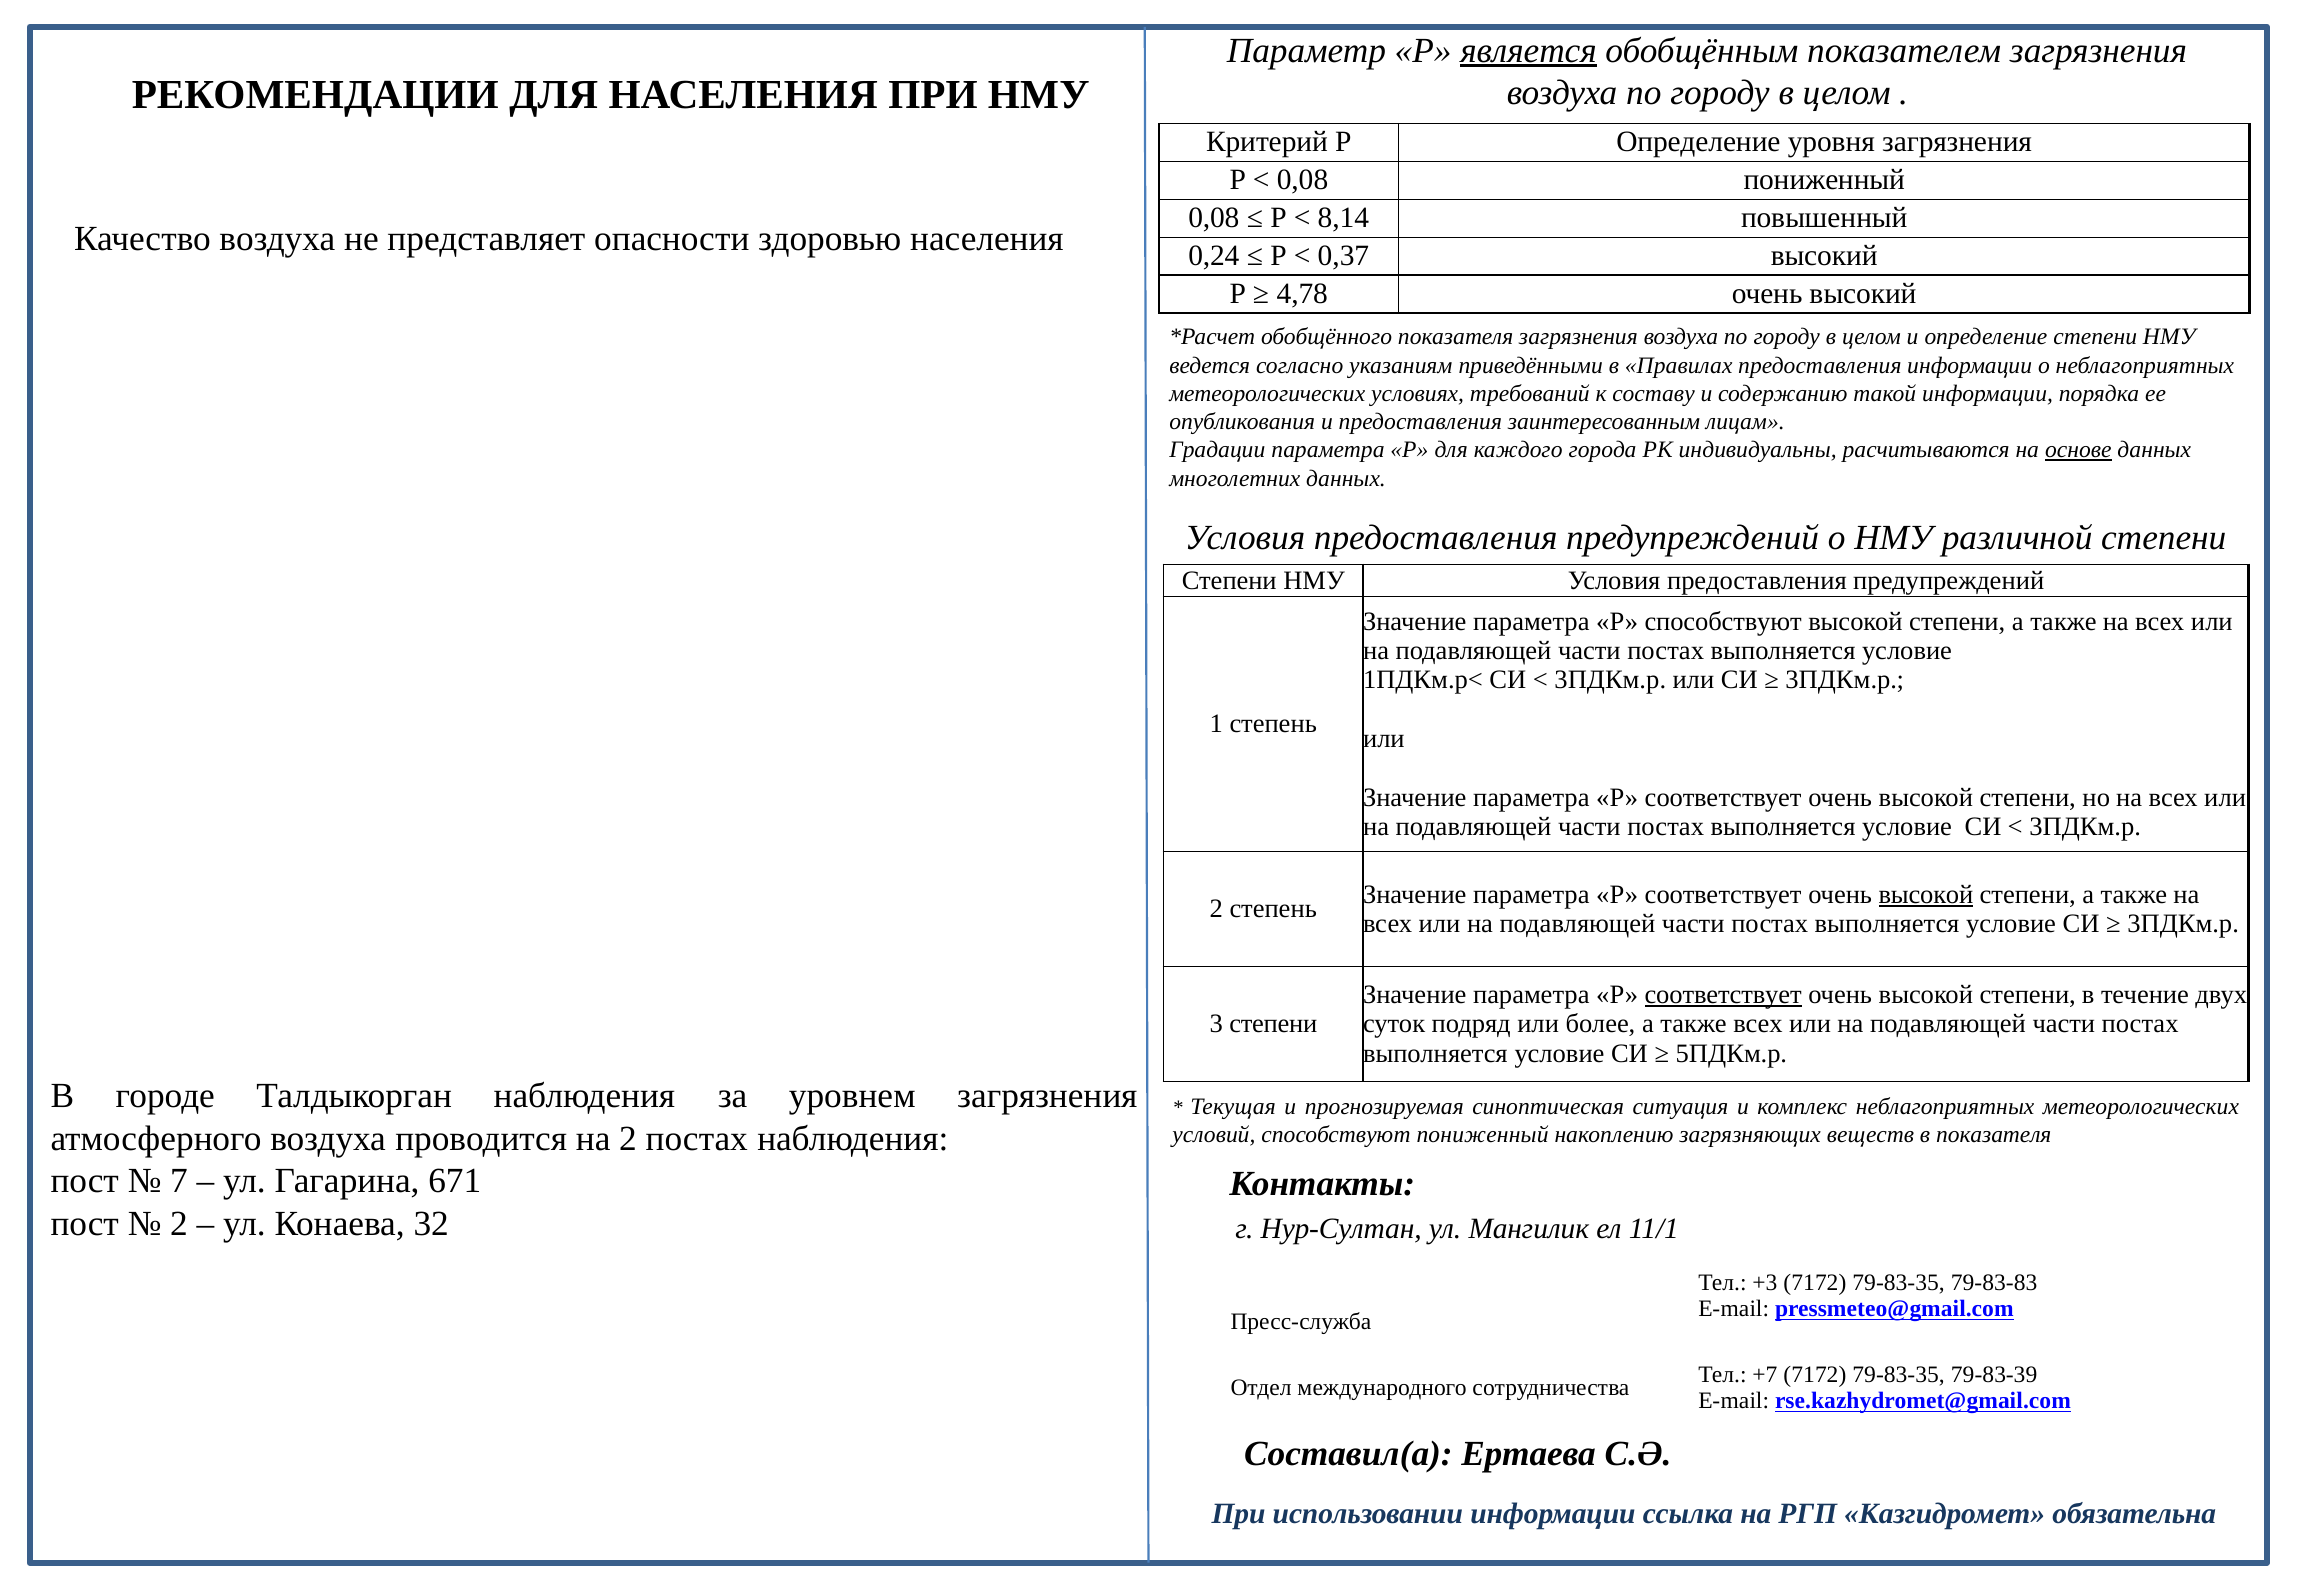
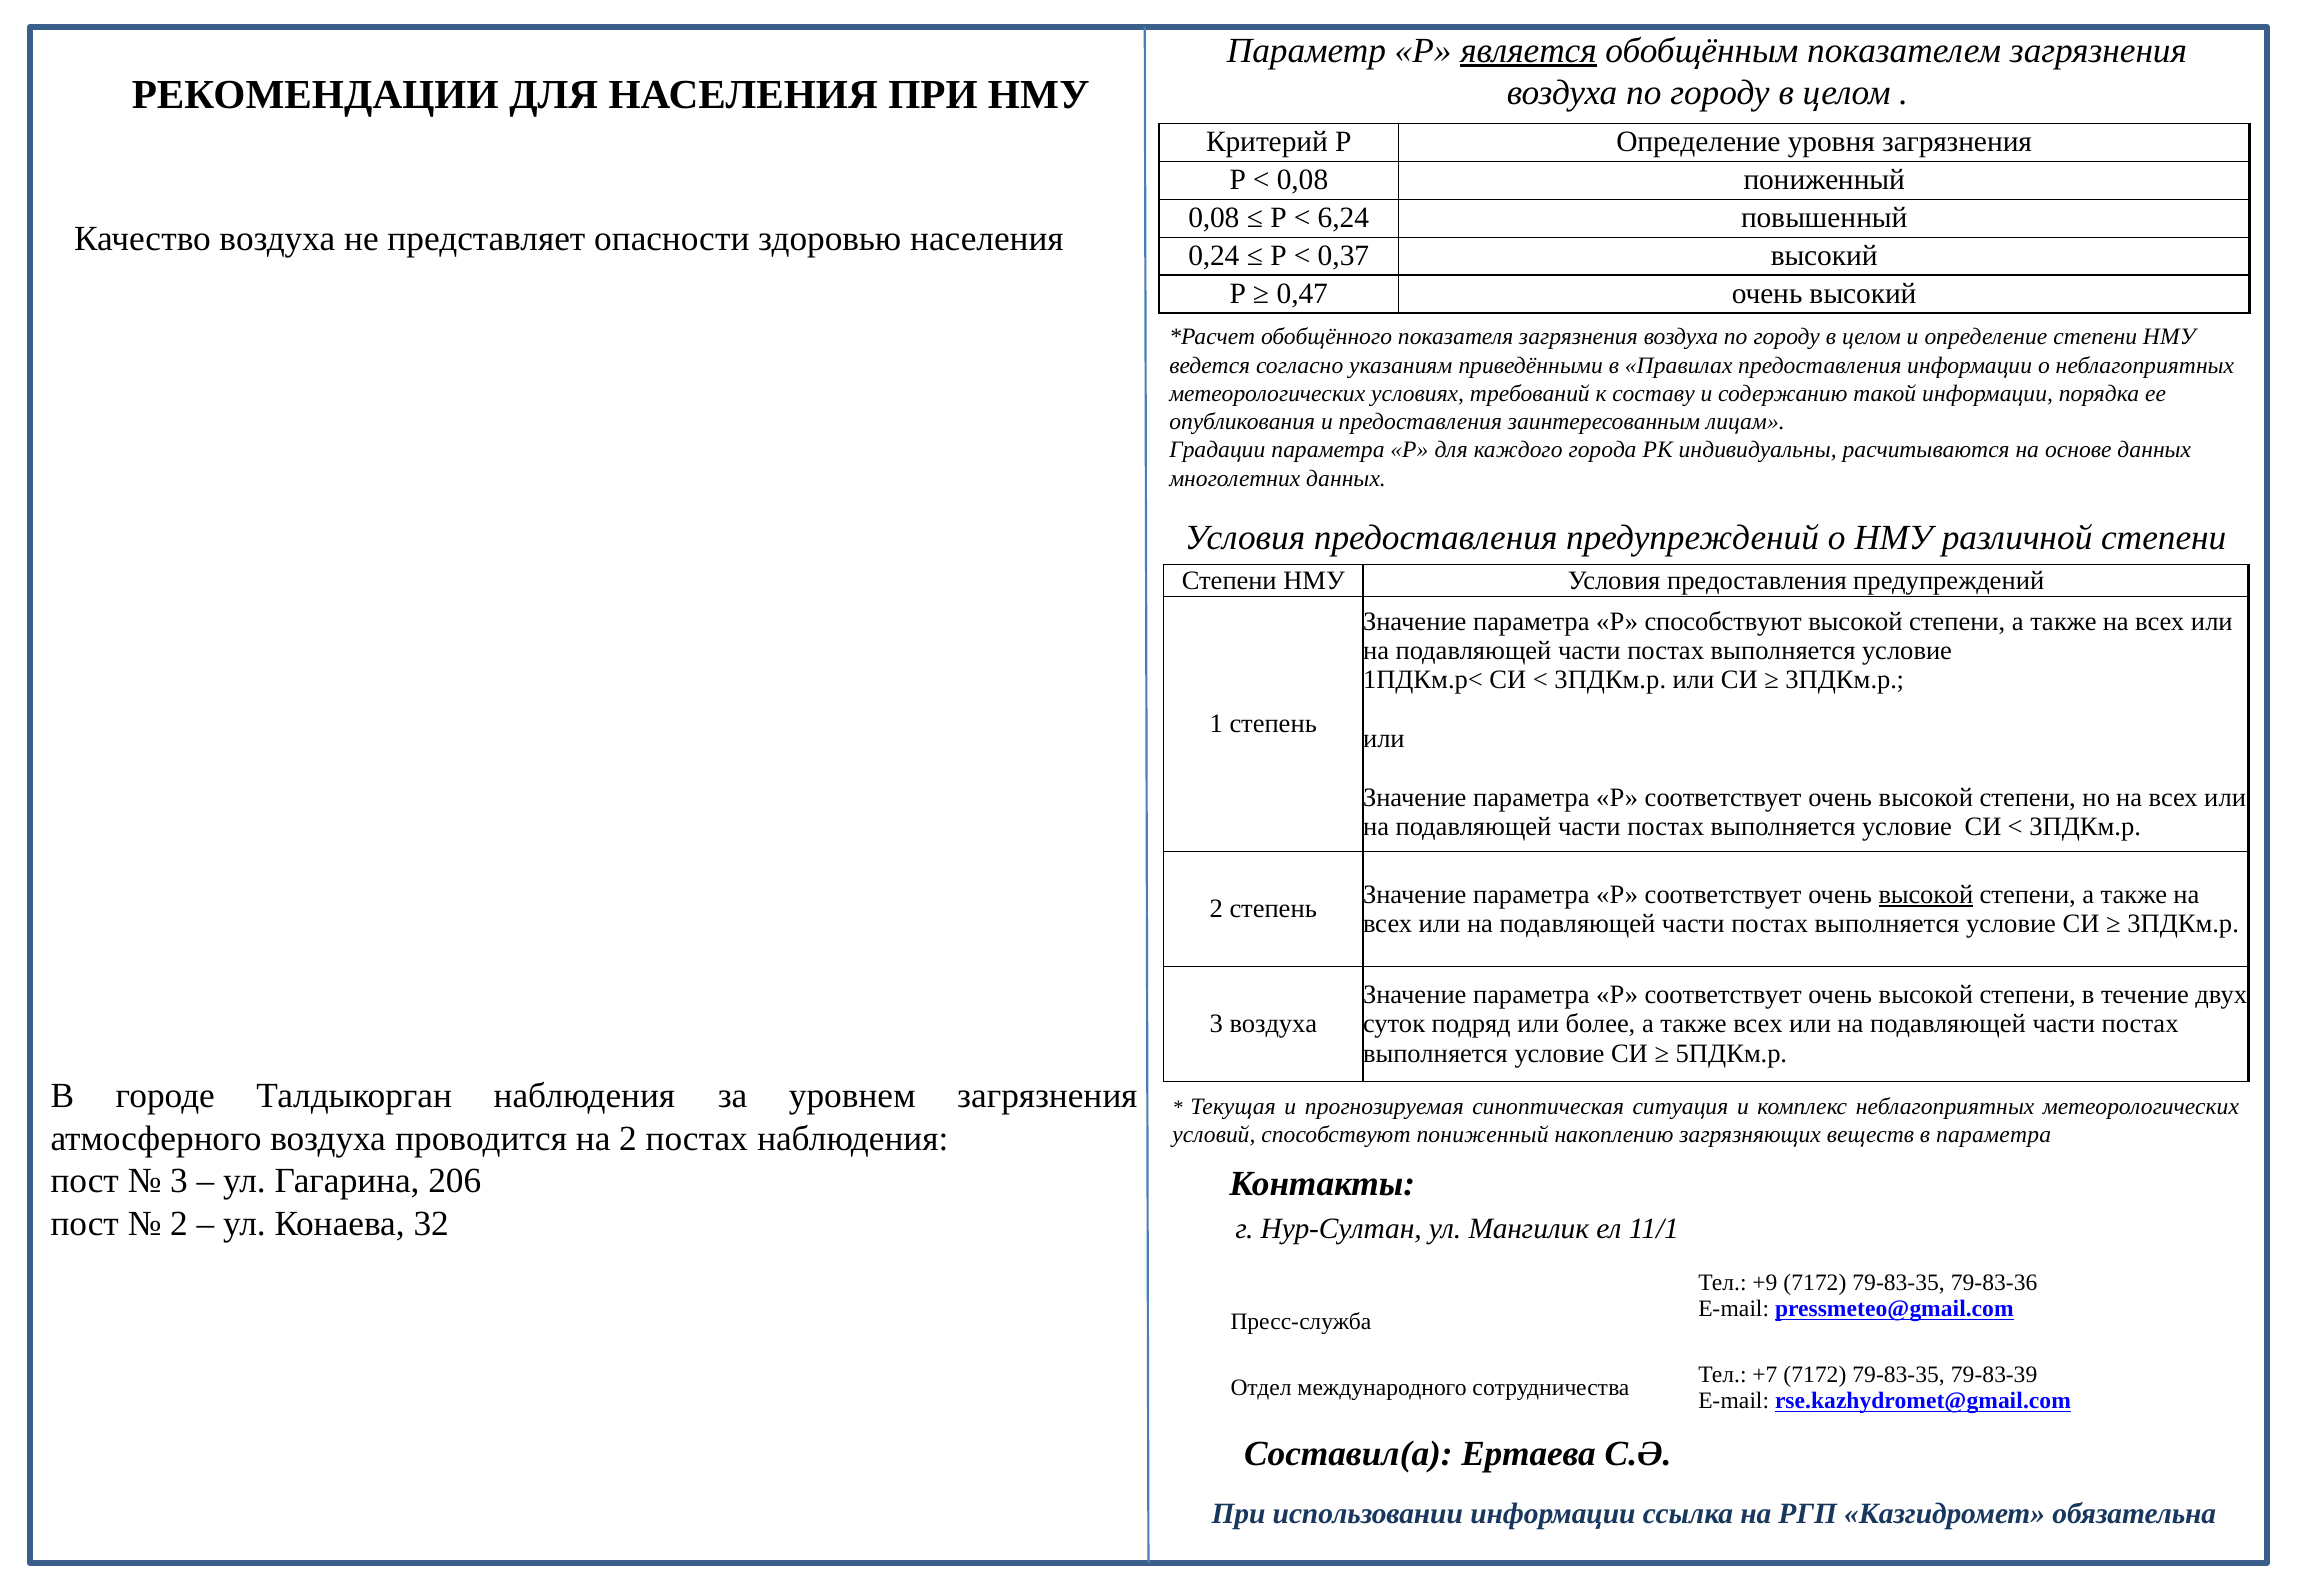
8,14: 8,14 -> 6,24 (1343, 218)
4,78: 4,78 -> 0,47 (1302, 294)
основе underline: present -> none (2078, 450)
соответствует underline: present -> none (1723, 995)
3 степени: степени -> воздуха (1273, 1024)
в показателя: показателя -> параметра (1994, 1135)
7: 7 -> 3 (179, 1181)
671: 671 -> 206 (455, 1181)
+3: +3 -> +9 (1765, 1283)
79-83-83: 79-83-83 -> 79-83-36 (1994, 1283)
